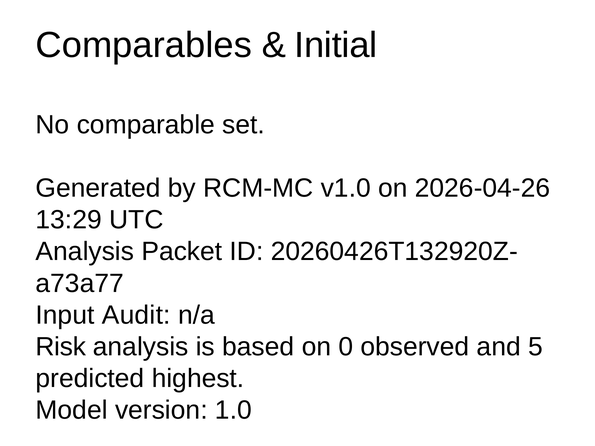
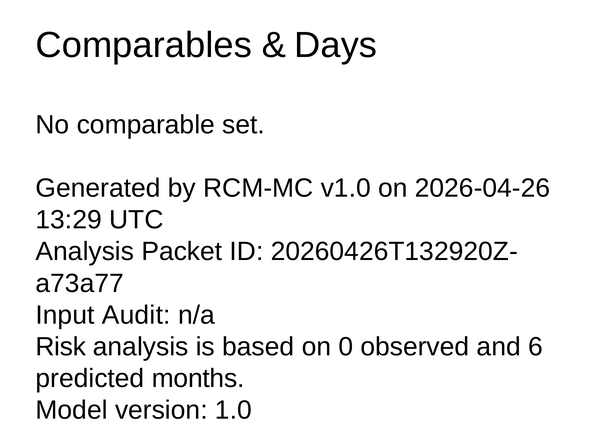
Initial: Initial -> Days (336, 45)
5: 5 -> 6 (536, 347)
highest: highest -> months (198, 379)
